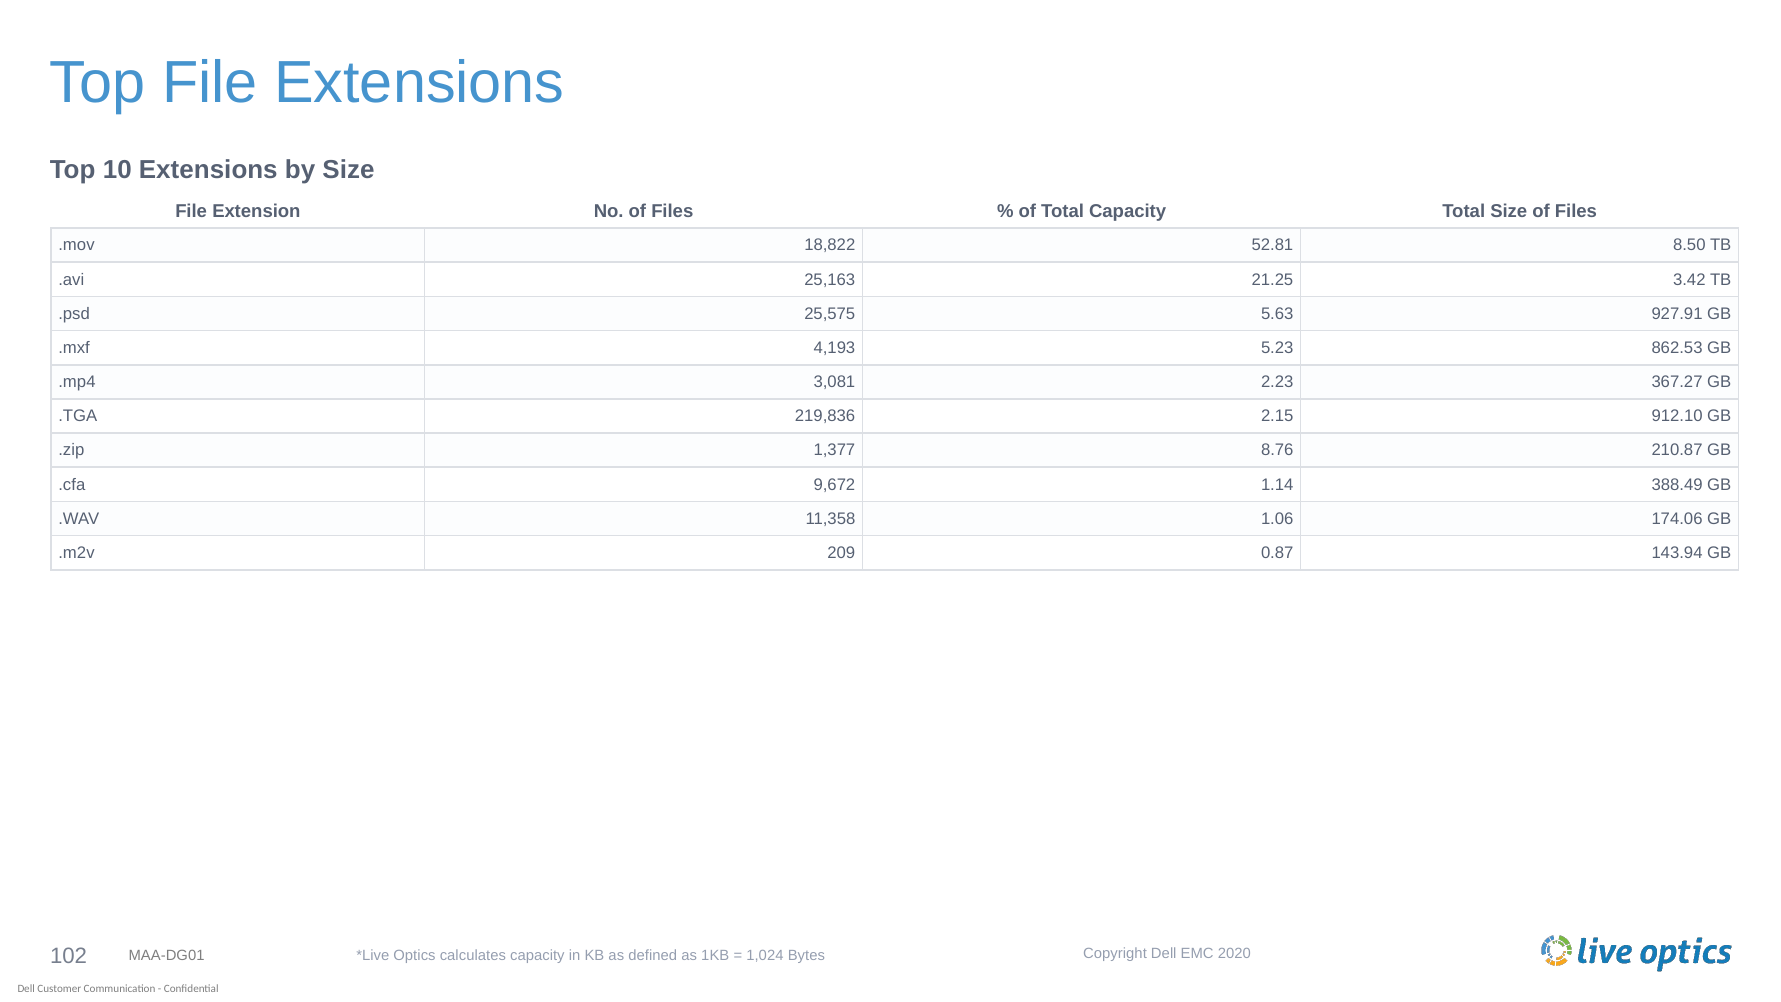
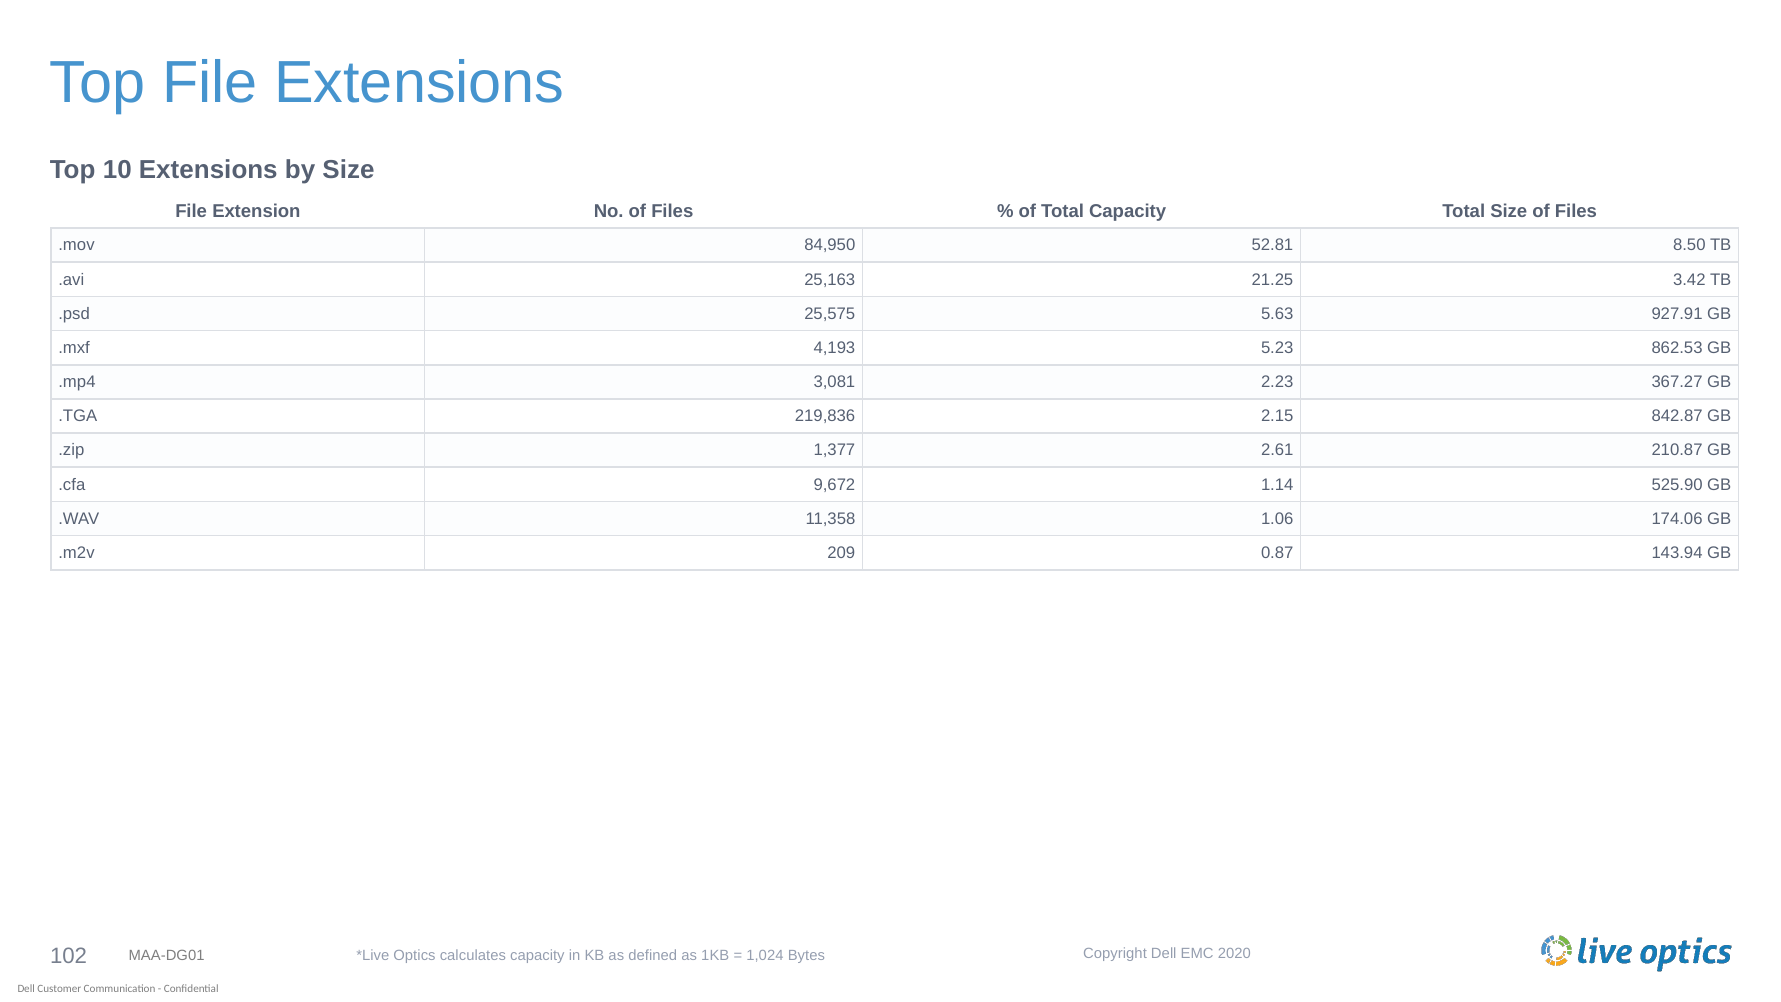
18,822: 18,822 -> 84,950 (830, 245)
912.10: 912.10 -> 842.87 (1677, 416)
8.76: 8.76 -> 2.61 (1277, 450)
388.49: 388.49 -> 525.90 (1677, 485)
